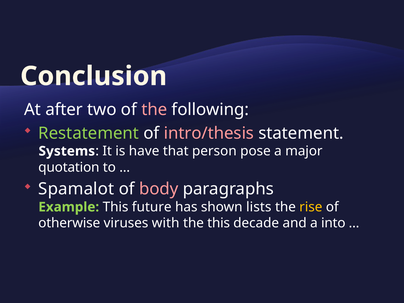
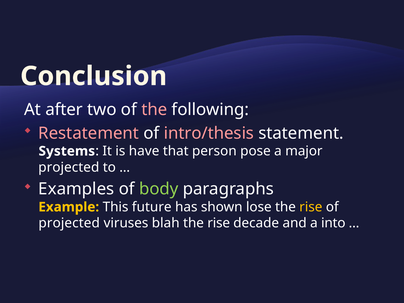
Restatement colour: light green -> pink (89, 133)
quotation: quotation -> projected (69, 167)
Spamalot: Spamalot -> Examples (76, 189)
body colour: pink -> light green (159, 189)
Example colour: light green -> yellow (69, 207)
lists: lists -> lose (259, 207)
otherwise: otherwise -> projected (69, 223)
with: with -> blah (166, 223)
this: this -> rise (219, 223)
